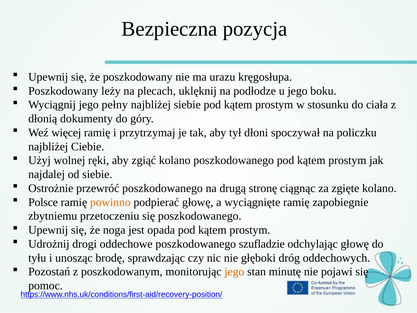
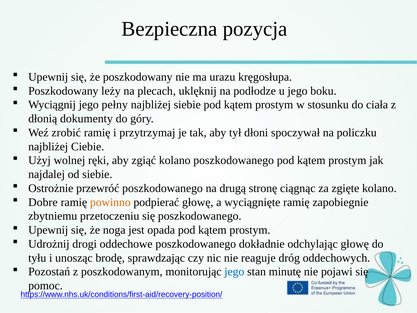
więcej: więcej -> zrobić (66, 133)
Polsce: Polsce -> Dobre (43, 202)
szufladzie: szufladzie -> dokładnie (262, 244)
głęboki: głęboki -> reaguje (258, 258)
jego colour: orange -> blue (234, 272)
